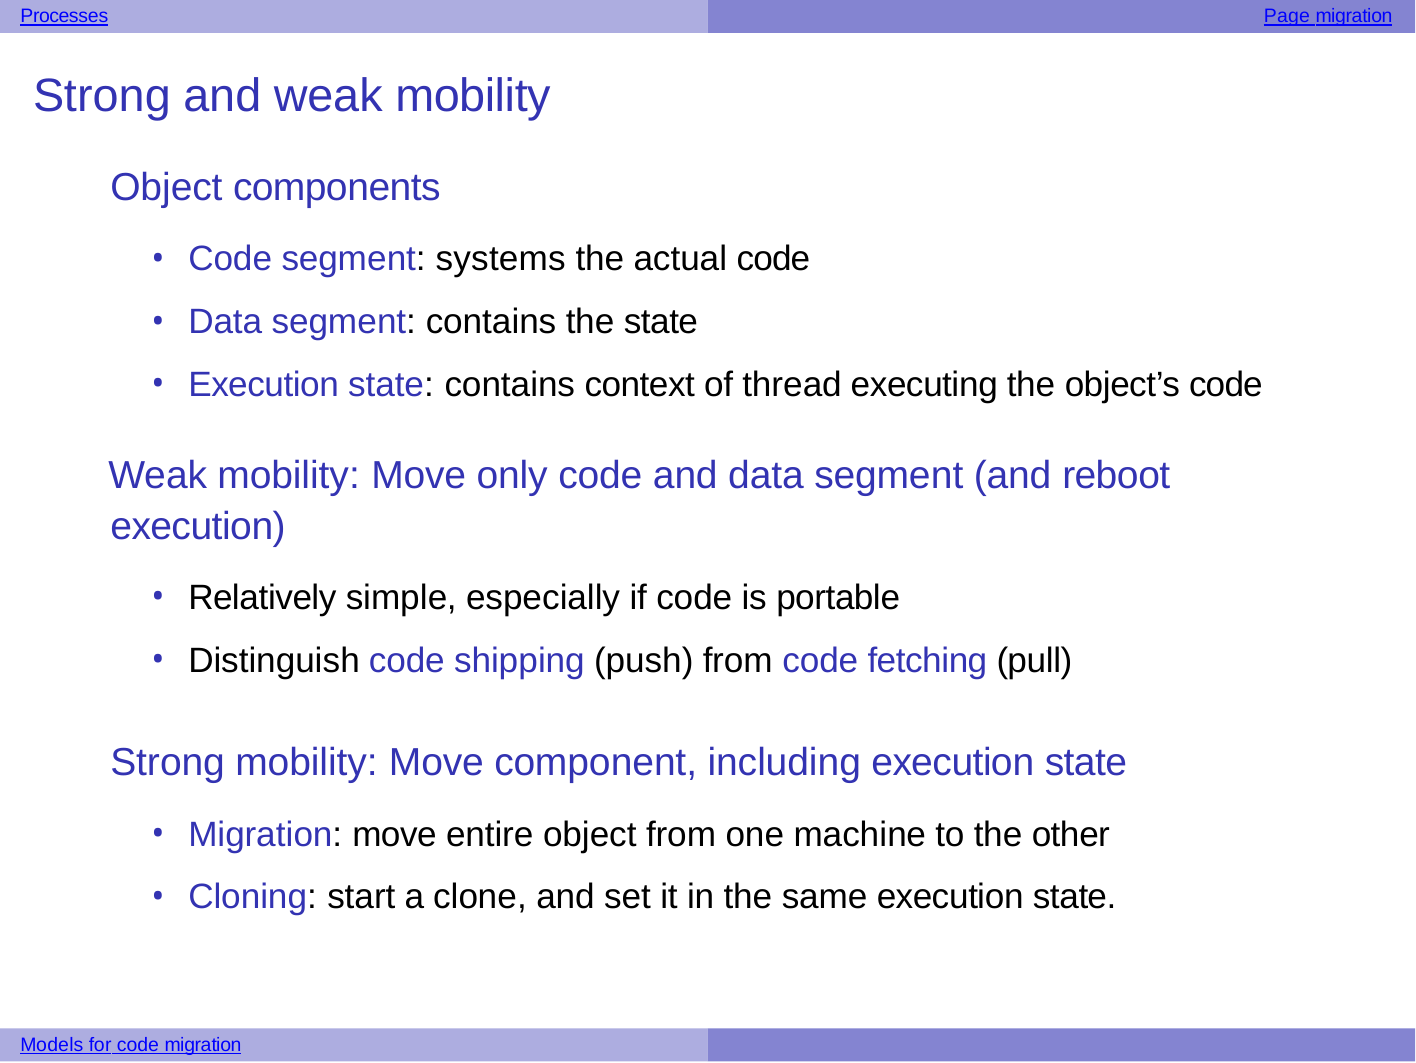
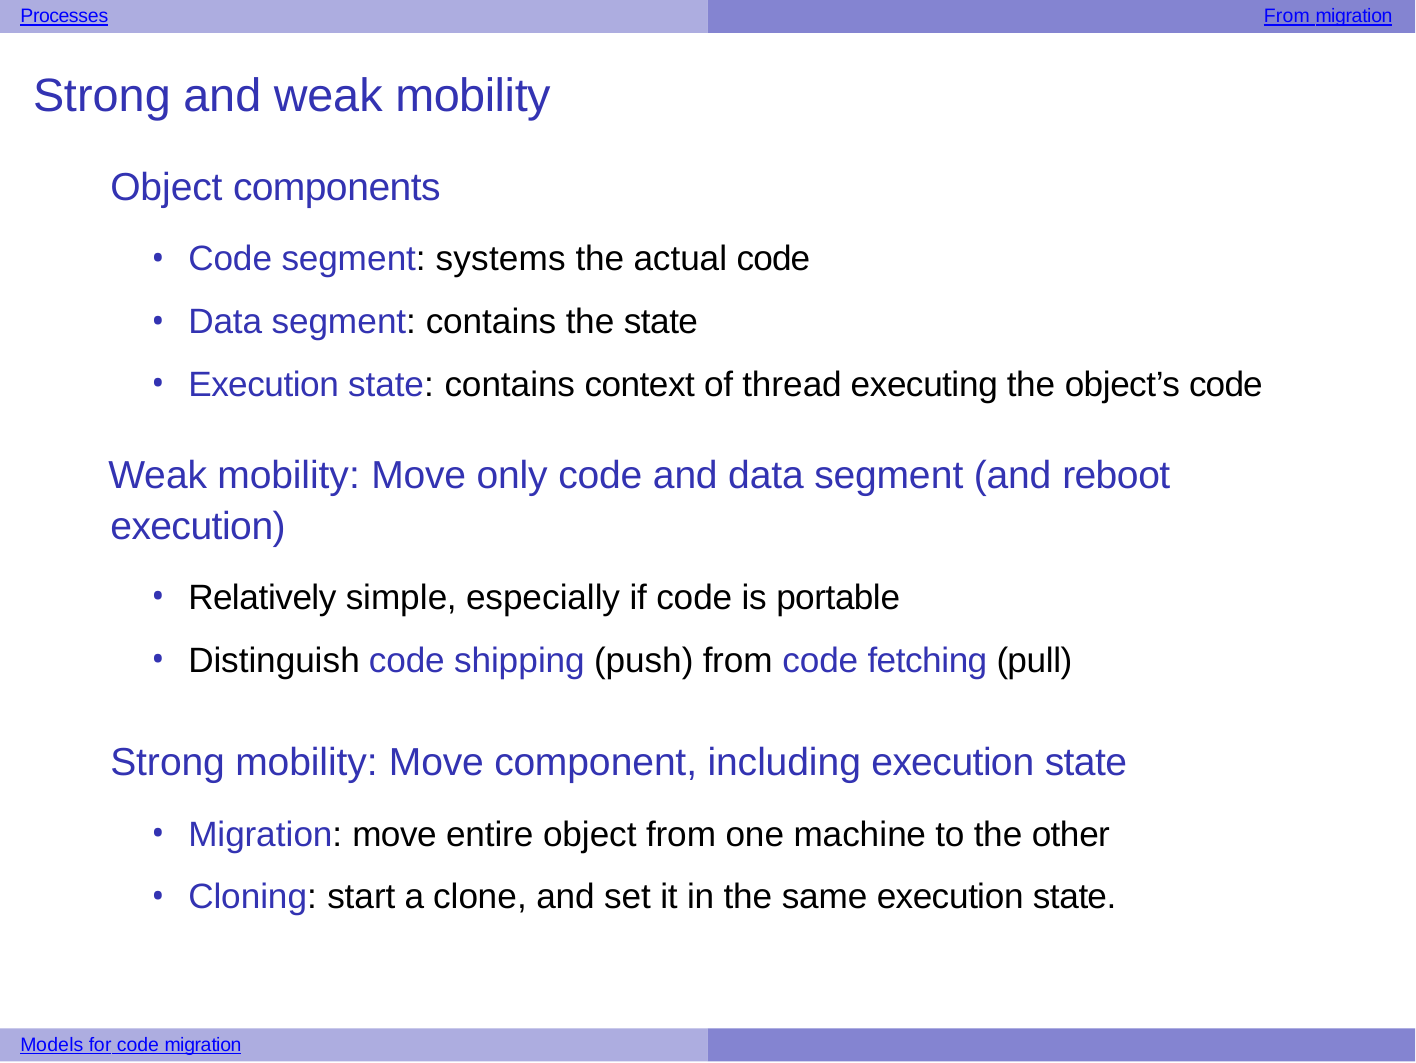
Processes Page: Page -> From (1287, 16)
